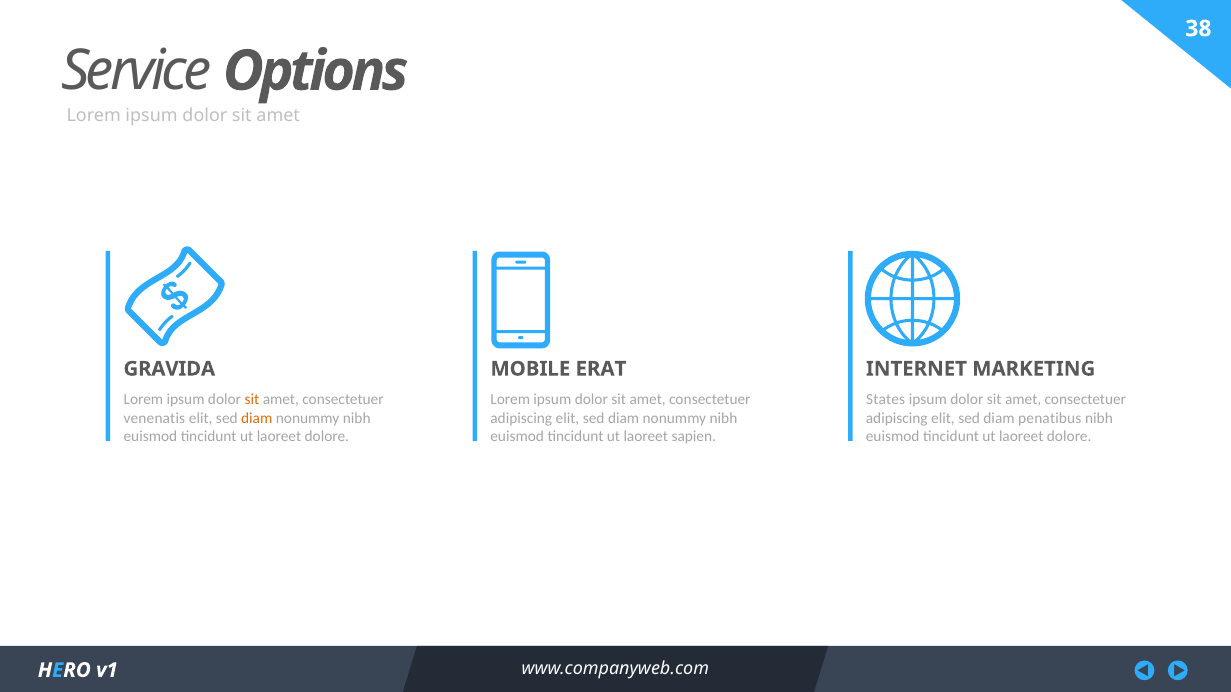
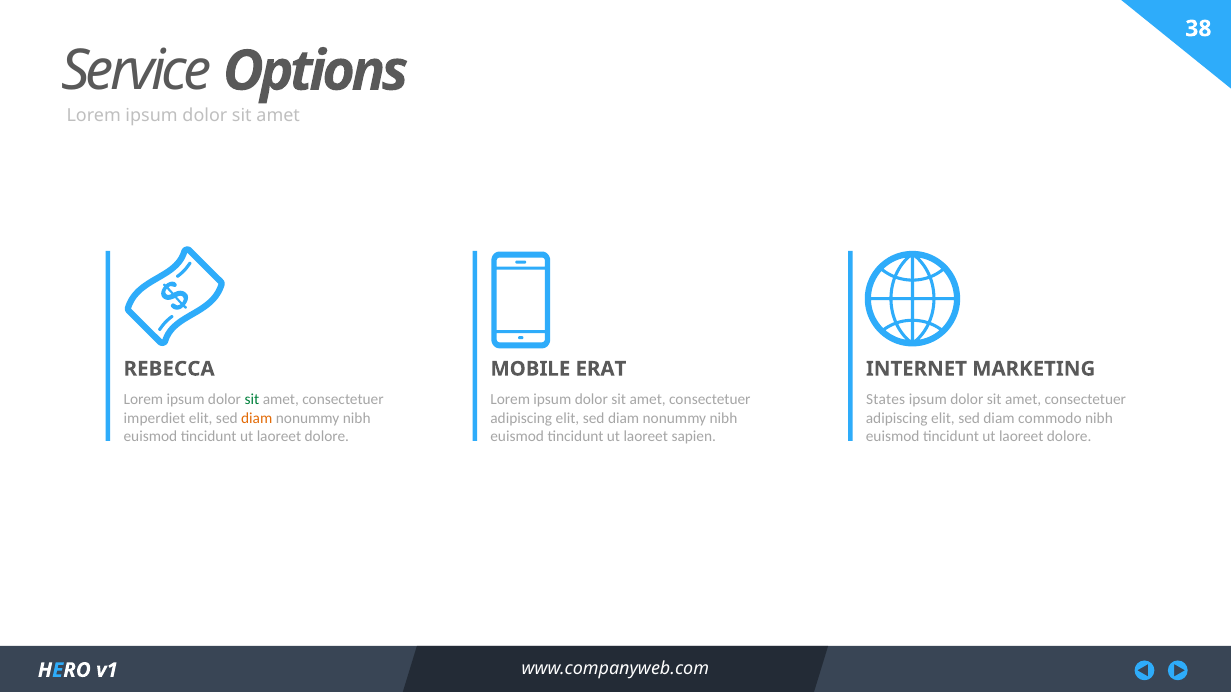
GRAVIDA: GRAVIDA -> REBECCA (169, 369)
sit colour: orange -> green (252, 400)
venenatis: venenatis -> imperdiet (154, 418)
penatibus: penatibus -> commodo (1050, 418)
